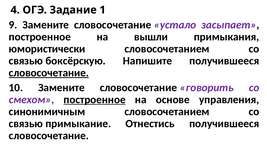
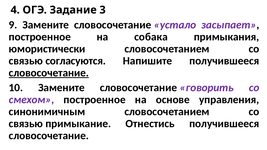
1: 1 -> 3 (103, 10)
вышли: вышли -> собака (151, 37)
боксёрскую: боксёрскую -> согласуются (76, 61)
построенное underline: present -> none (95, 100)
